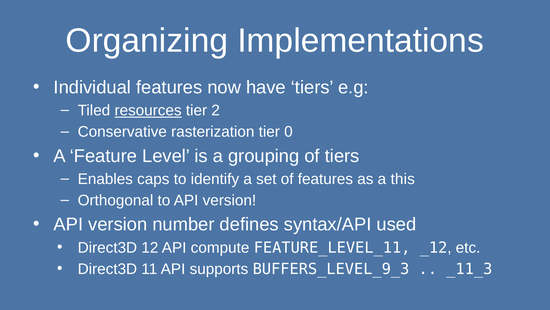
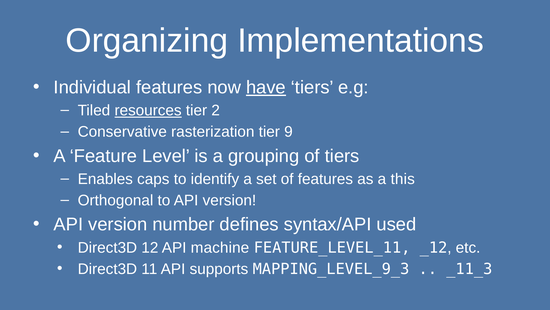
have underline: none -> present (266, 87)
0: 0 -> 9 (288, 132)
compute: compute -> machine (220, 247)
BUFFERS_LEVEL_9_3: BUFFERS_LEVEL_9_3 -> MAPPING_LEVEL_9_3 (331, 269)
